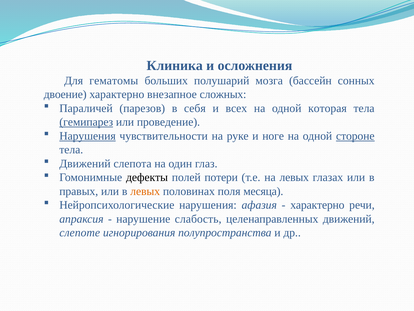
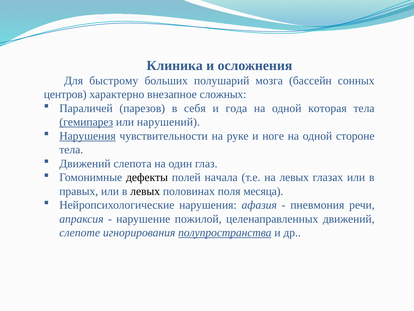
гематомы: гематомы -> быстрому (114, 80)
двоение: двоение -> центров (65, 94)
всех: всех -> года (236, 108)
проведение: проведение -> нарушений (168, 122)
стороне underline: present -> none (355, 136)
потери: потери -> начала (221, 177)
левых colour: orange -> black (145, 191)
характерно: характерно -> пневмония (317, 205)
слабость: слабость -> пожилой (198, 219)
полупространства underline: none -> present (225, 232)
